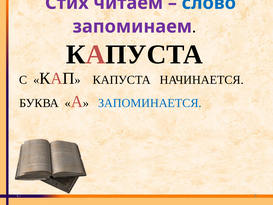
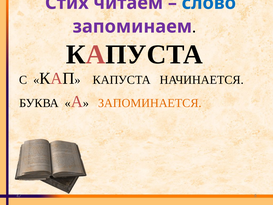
ЗАПОМИНАЕТСЯ colour: blue -> orange (150, 103)
